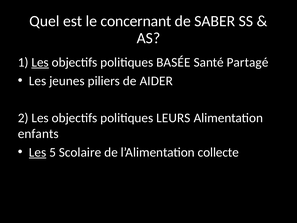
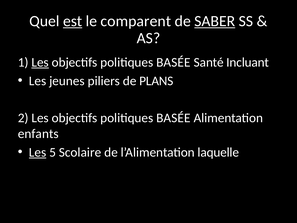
est underline: none -> present (73, 21)
concernant: concernant -> comparent (136, 21)
SABER underline: none -> present (215, 21)
Partagé: Partagé -> Incluant (248, 62)
AIDER: AIDER -> PLANS (156, 81)
LEURS: LEURS -> BASÉE (173, 118)
collecte: collecte -> laquelle (218, 152)
